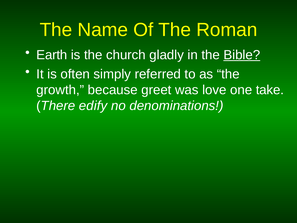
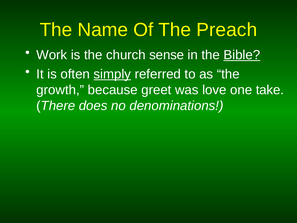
Roman: Roman -> Preach (227, 30)
Earth: Earth -> Work (52, 55)
gladly: gladly -> sense (167, 55)
simply underline: none -> present (112, 74)
edify: edify -> does (93, 106)
